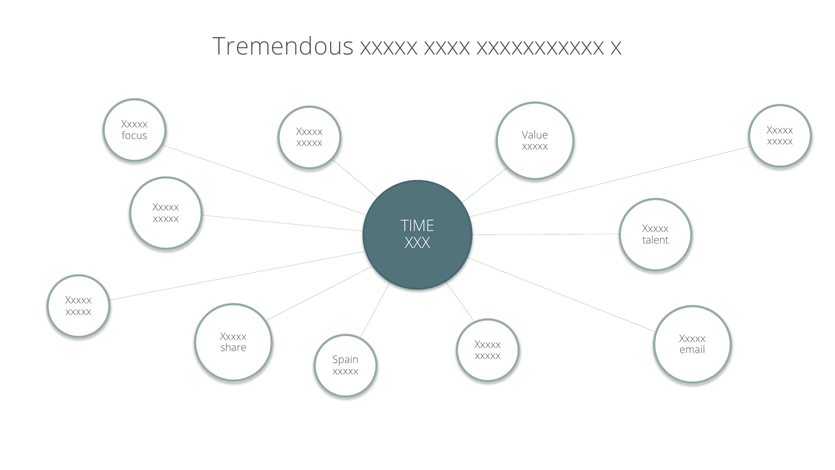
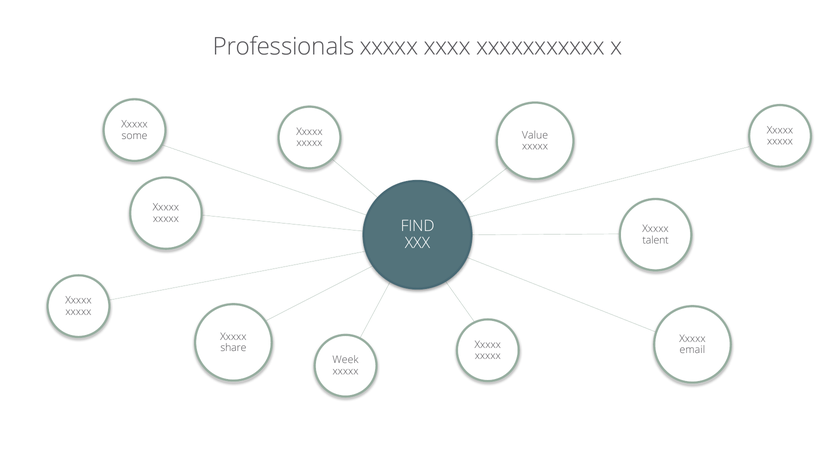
Tremendous: Tremendous -> Professionals (284, 47)
focus: focus -> some (134, 135)
TIME: TIME -> FIND (418, 226)
Spain: Spain -> Week (345, 360)
